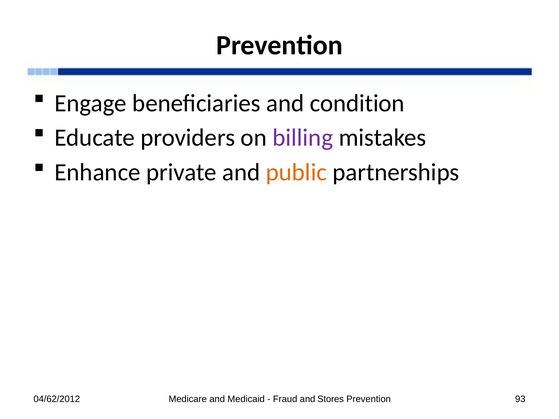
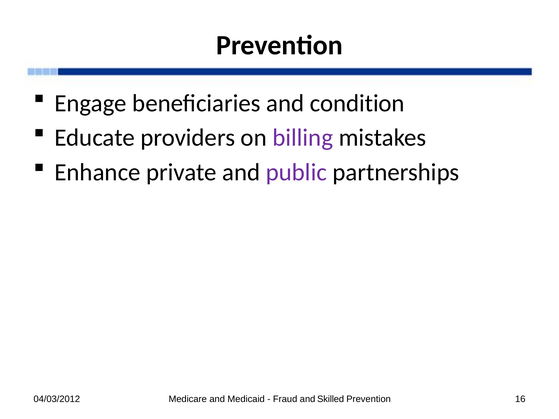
public colour: orange -> purple (296, 172)
04/62/2012: 04/62/2012 -> 04/03/2012 (57, 399)
Stores: Stores -> Skilled (331, 399)
93: 93 -> 16 (520, 399)
